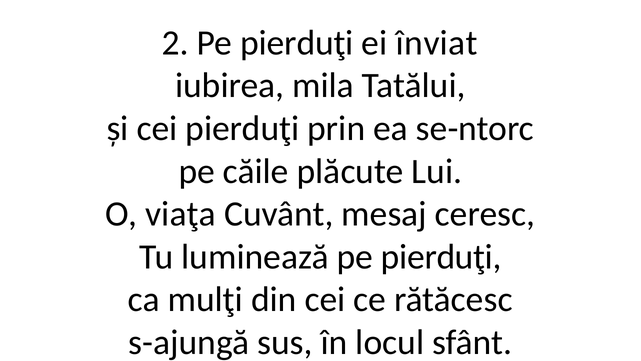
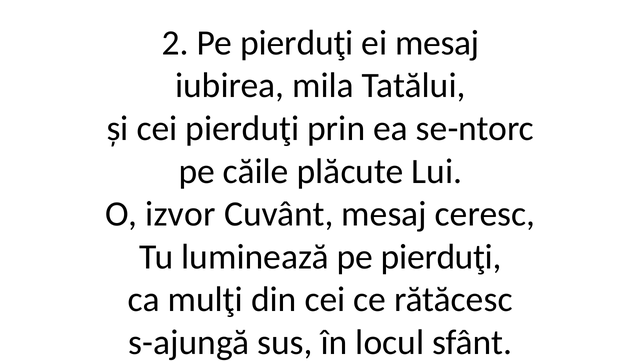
ei înviat: înviat -> mesaj (437, 43)
viaţa: viaţa -> izvor (180, 214)
